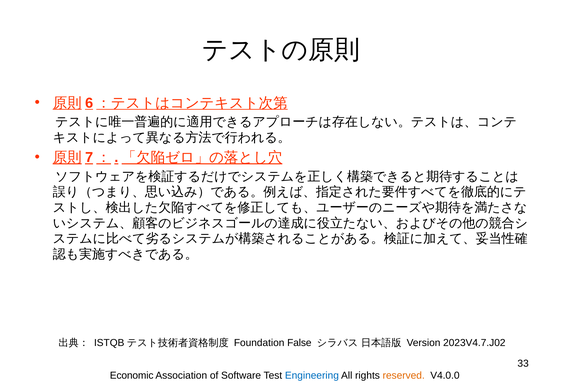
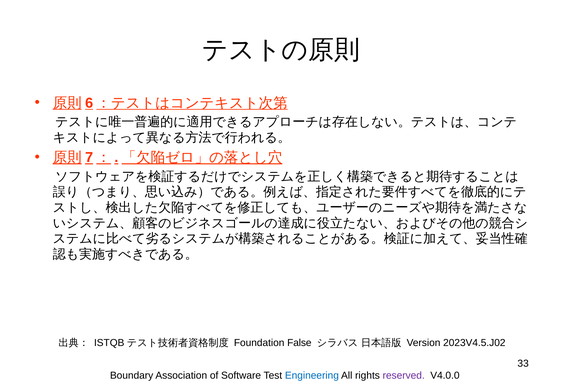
2023V4.7.J02: 2023V4.7.J02 -> 2023V4.5.J02 (474, 343)
Economic: Economic -> Boundary (132, 375)
reserved colour: orange -> purple (404, 375)
